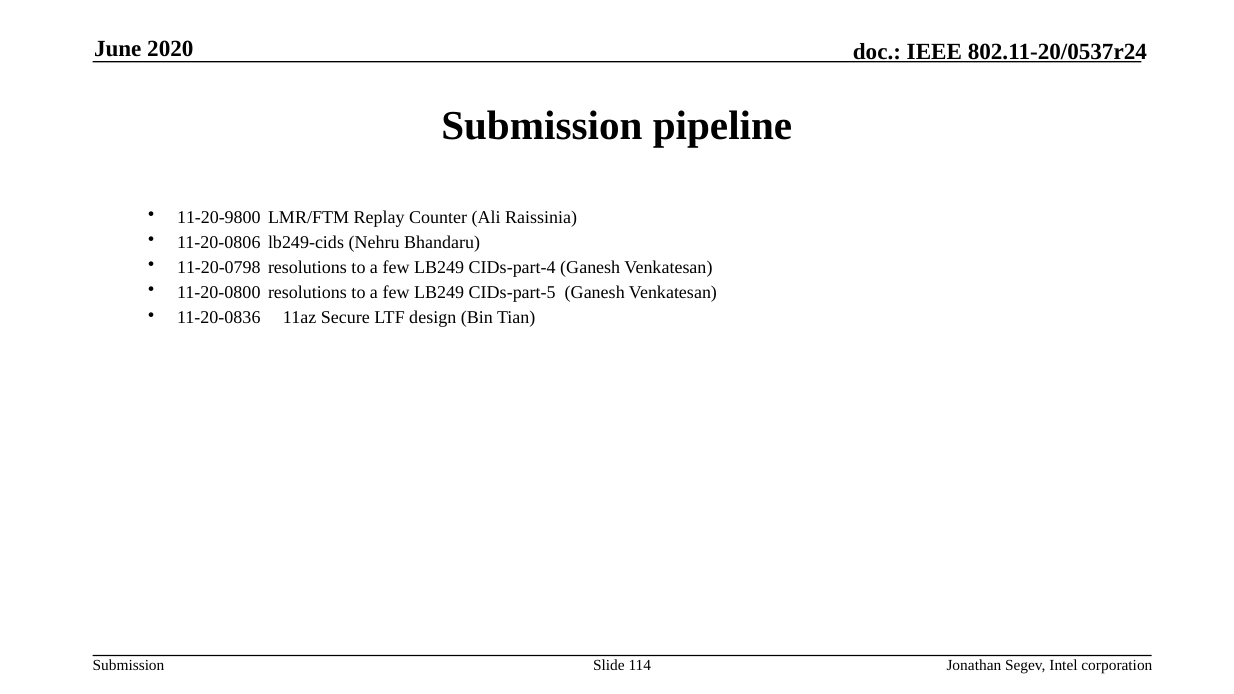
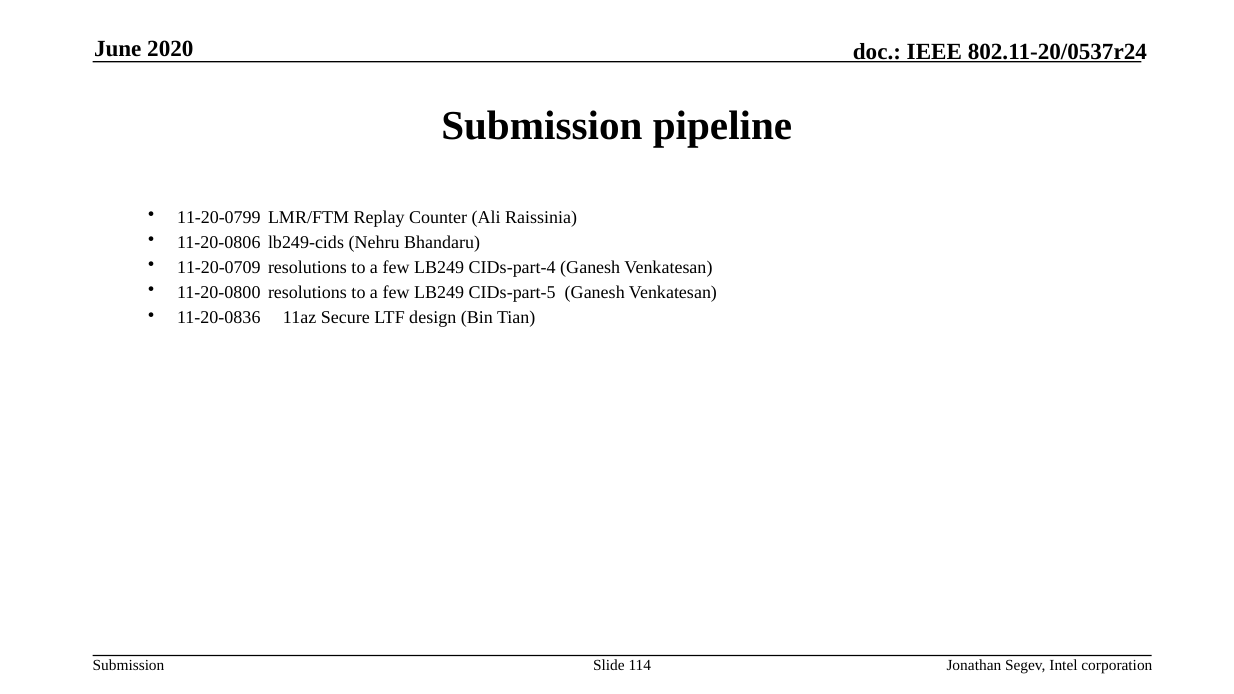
11-20-9800: 11-20-9800 -> 11-20-0799 (219, 217)
11-20-0798: 11-20-0798 -> 11-20-0709 (219, 268)
